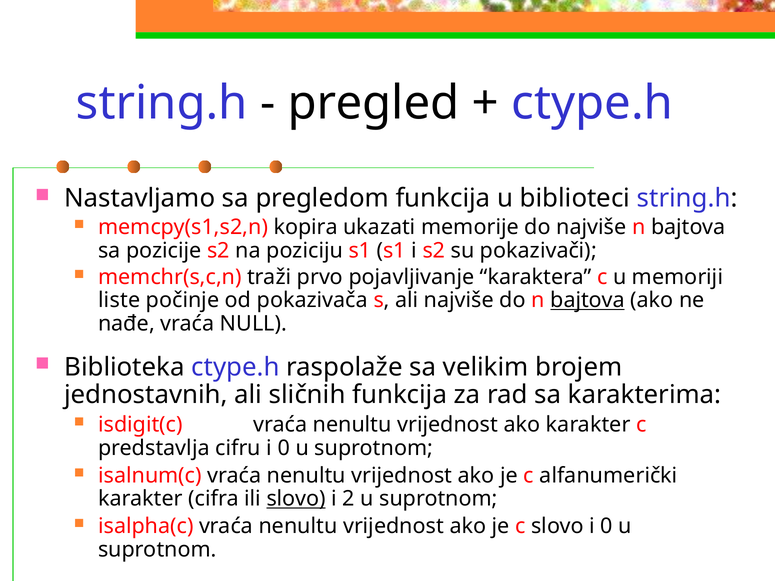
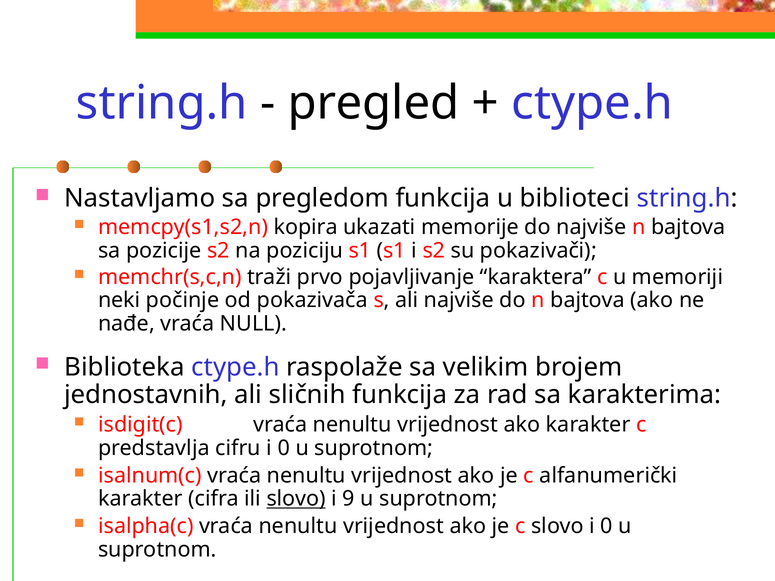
liste: liste -> neki (119, 300)
bajtova underline: present -> none (588, 300)
2: 2 -> 9 (349, 499)
